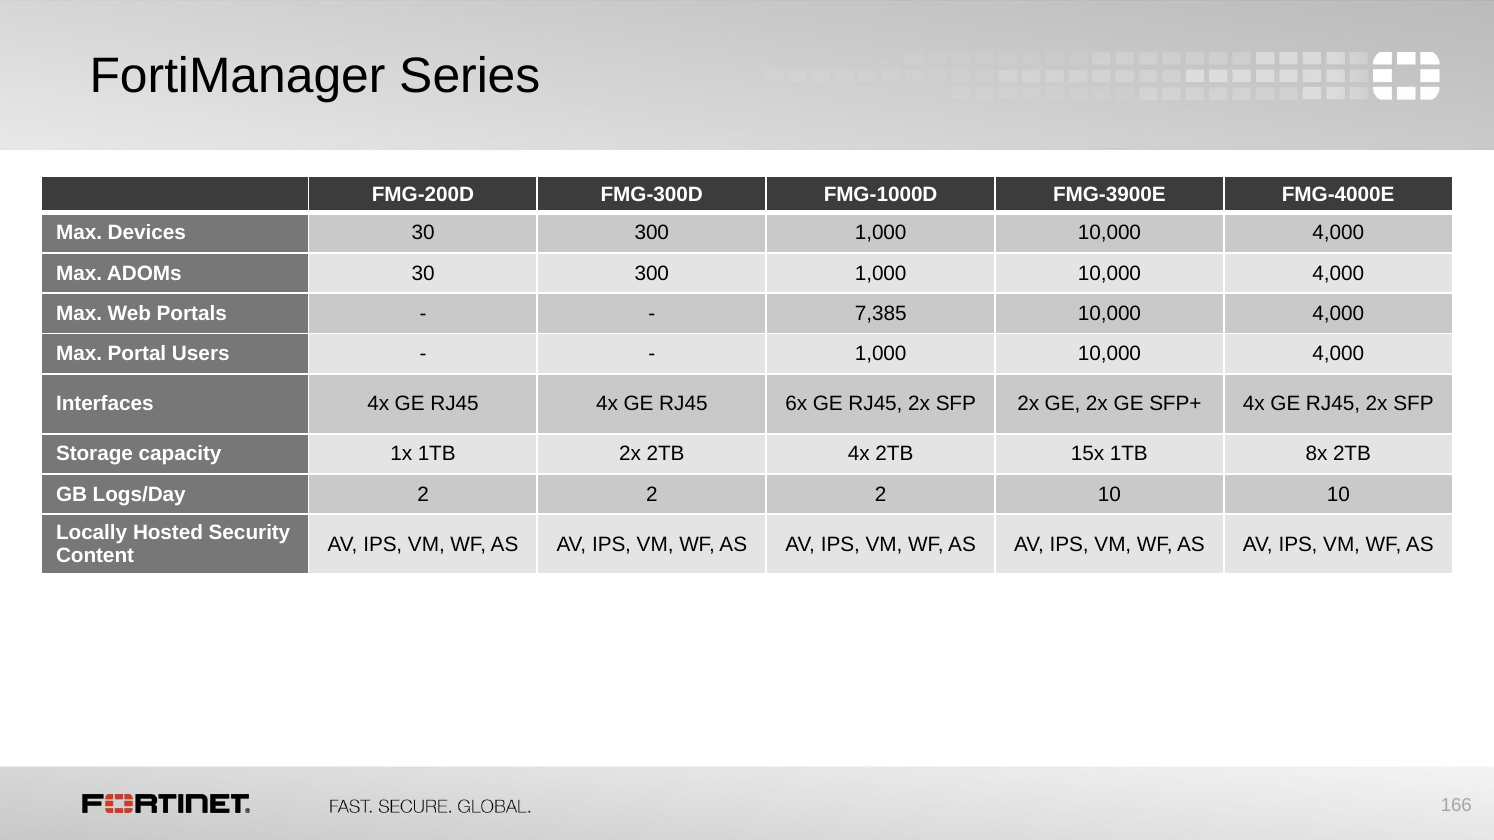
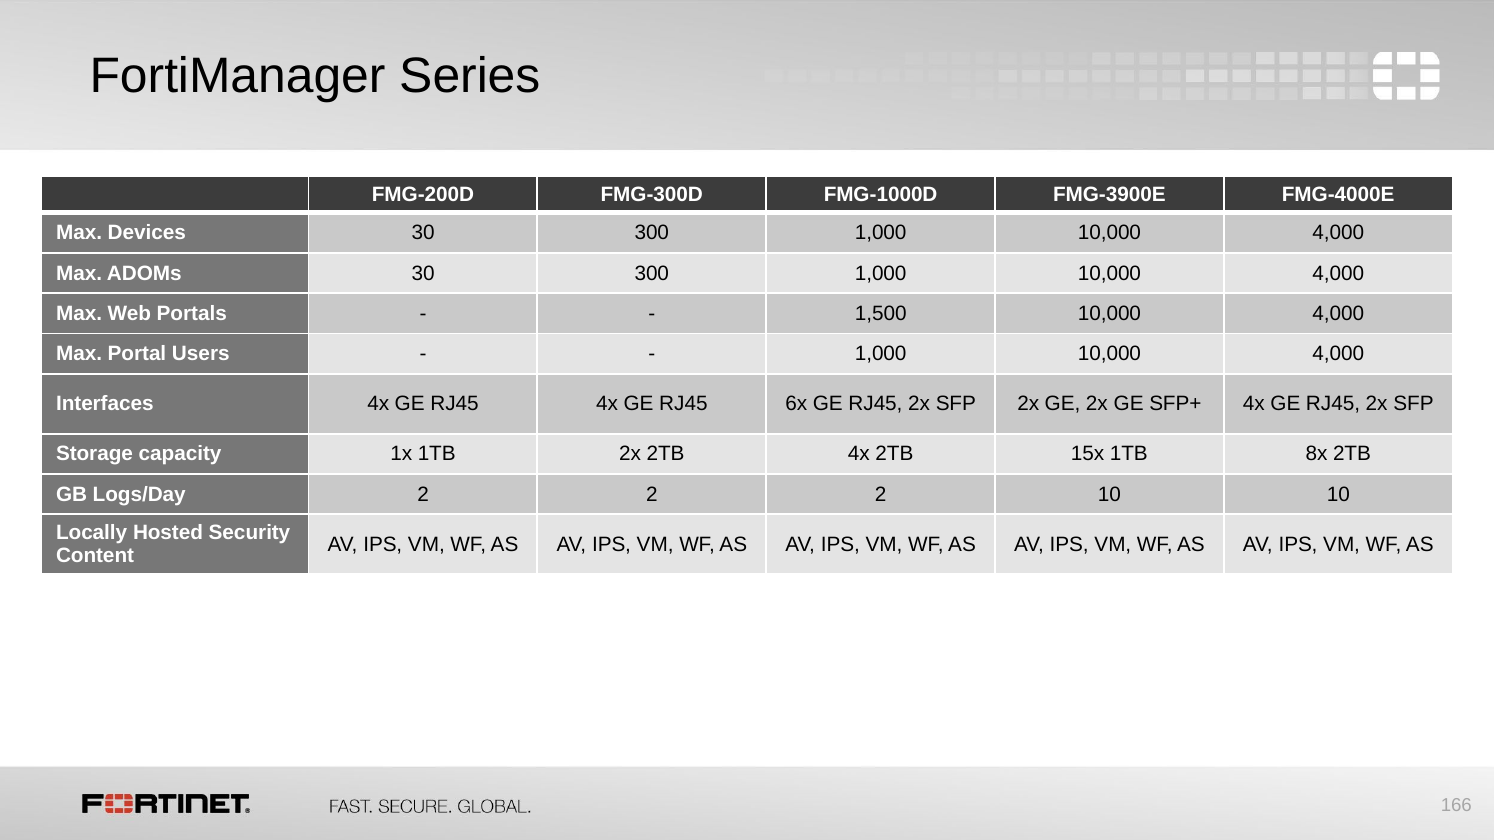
7,385: 7,385 -> 1,500 (881, 314)
